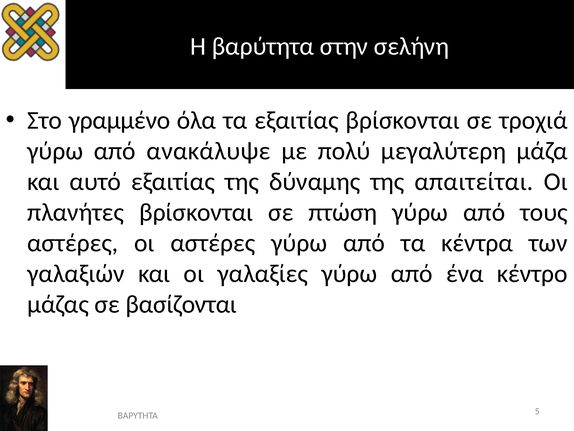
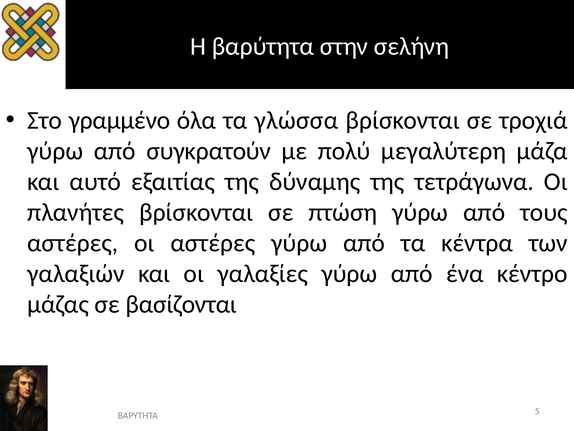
τα εξαιτίας: εξαιτίας -> γλώσσα (296, 120)
ανακάλυψε: ανακάλυψε -> συγκρατούν (209, 151)
απαιτείται: απαιτείται -> τετράγωνα (474, 182)
